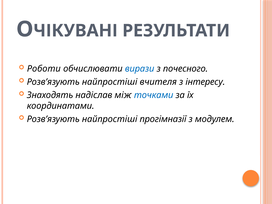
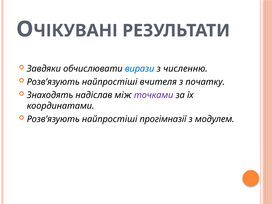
Роботи: Роботи -> Завдяки (44, 69)
почесного: почесного -> численню (185, 69)
інтересу: інтересу -> початку (205, 82)
точками colour: blue -> purple (154, 95)
